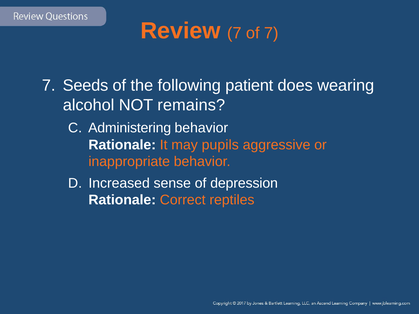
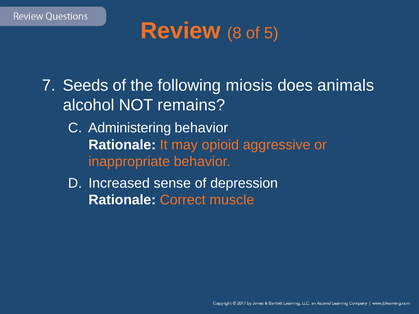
Review 7: 7 -> 8 (234, 33)
of 7: 7 -> 5 (271, 33)
patient: patient -> miosis (249, 86)
wearing: wearing -> animals (346, 86)
pupils: pupils -> opioid (220, 145)
reptiles: reptiles -> muscle (232, 200)
